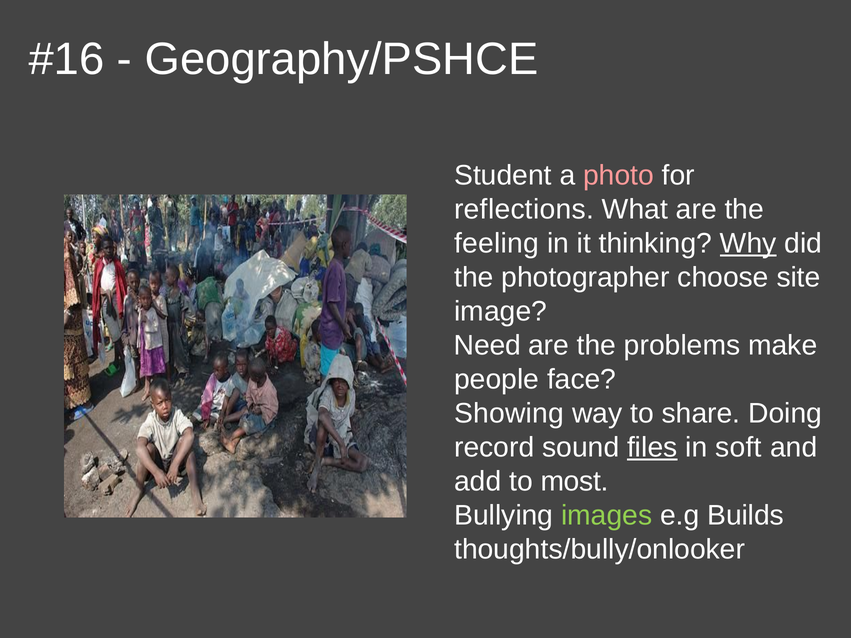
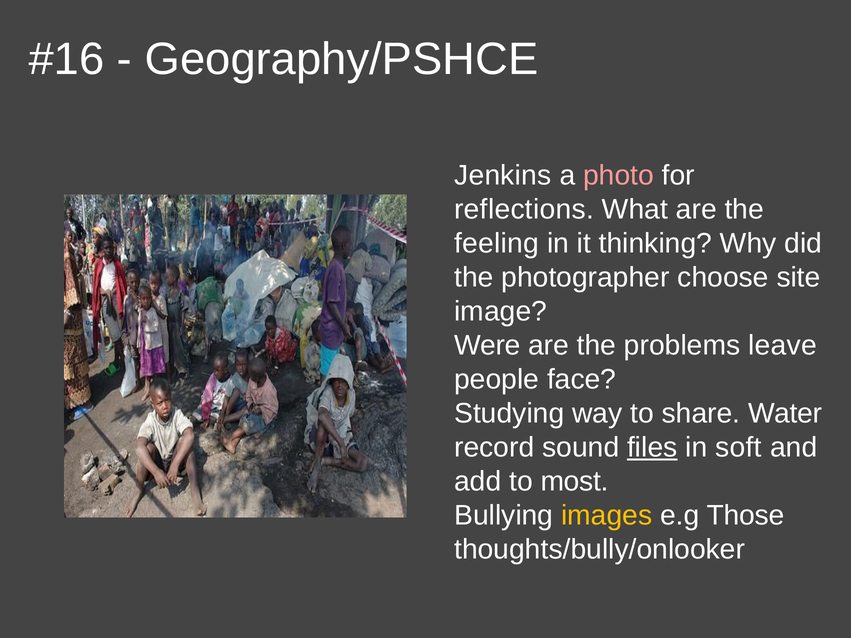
Student: Student -> Jenkins (503, 175)
Why underline: present -> none (748, 243)
Need: Need -> Were (487, 345)
make: make -> leave (783, 345)
Showing: Showing -> Studying (509, 413)
Doing: Doing -> Water (785, 413)
images colour: light green -> yellow (607, 516)
Builds: Builds -> Those (746, 516)
